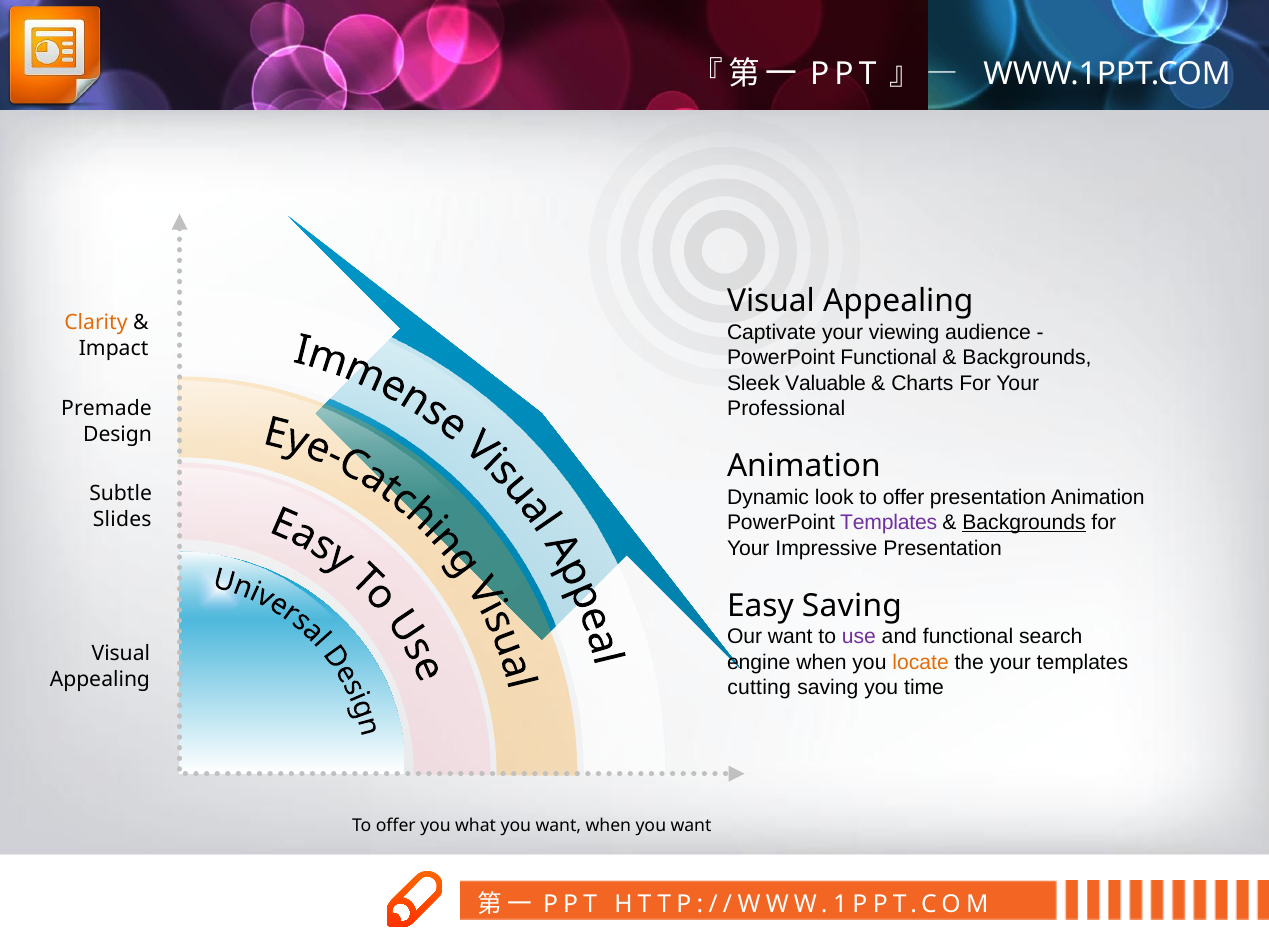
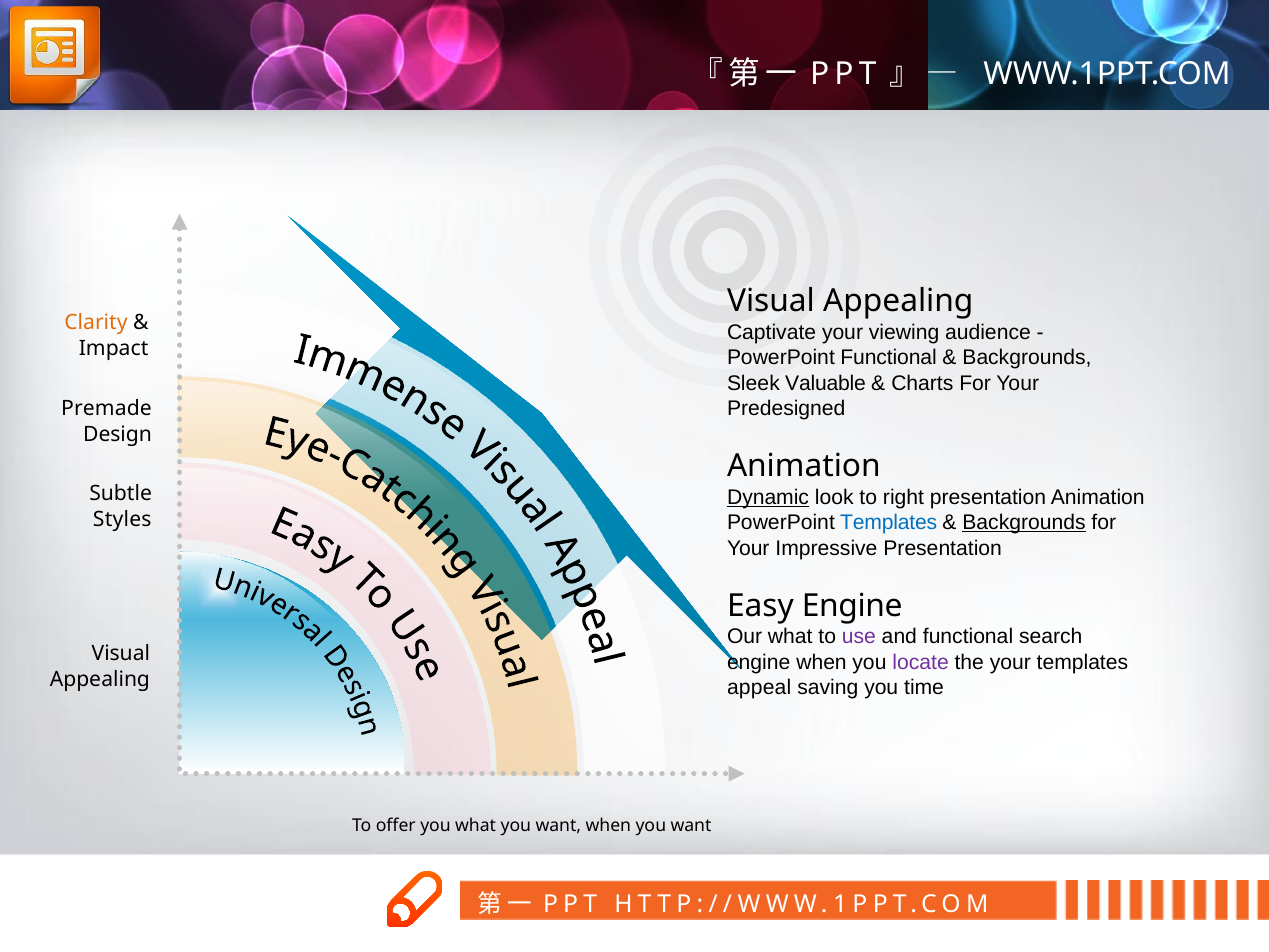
Professional: Professional -> Predesigned (786, 408)
Dynamic underline: none -> present (768, 497)
look to offer: offer -> right (904, 497)
Templates colour: purple -> blue (889, 523)
Slides: Slides -> Styles (122, 519)
Easy Saving: Saving -> Engine (852, 606)
want: want -> what (790, 637)
locate colour: orange -> purple (921, 662)
cutting: cutting -> appeal (759, 688)
